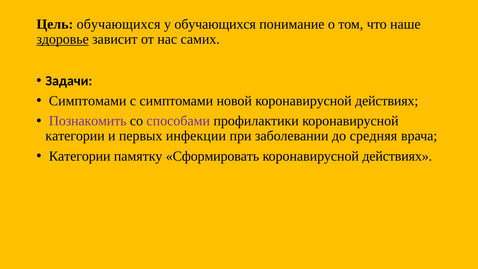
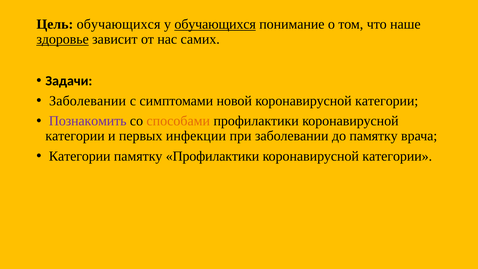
обучающихся underline: none -> present (215, 24)
Симптомами: Симптомами -> Заболевании (88, 101)
новой коронавирусной действиях: действиях -> категории (387, 101)
способами colour: purple -> orange (178, 121)
до средняя: средняя -> памятку (374, 136)
памятку Сформировать: Сформировать -> Профилактики (213, 156)
действиях: действиях -> категории (397, 156)
